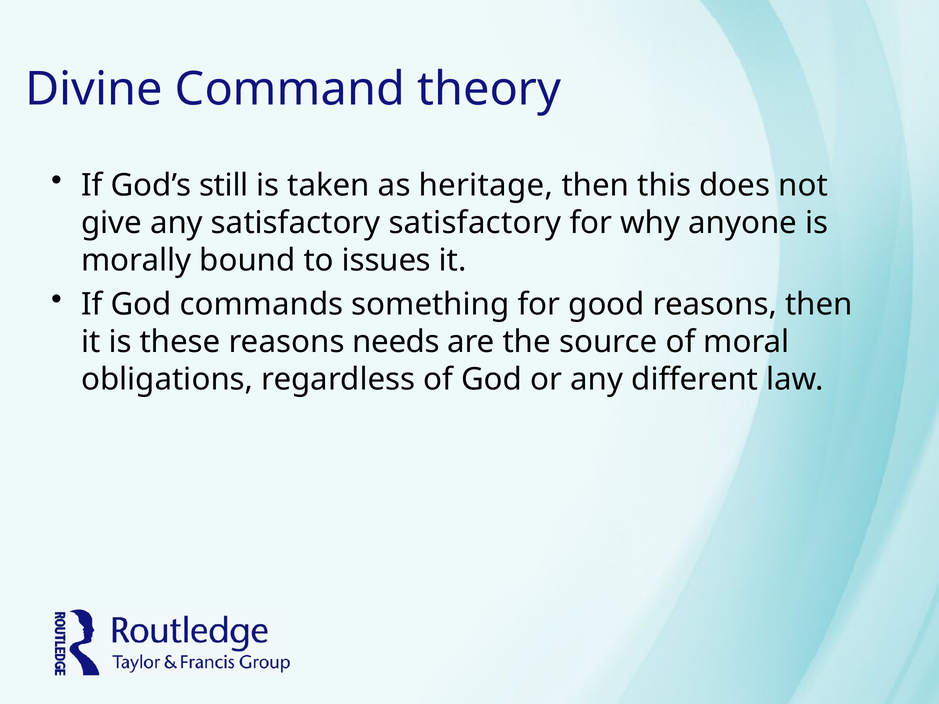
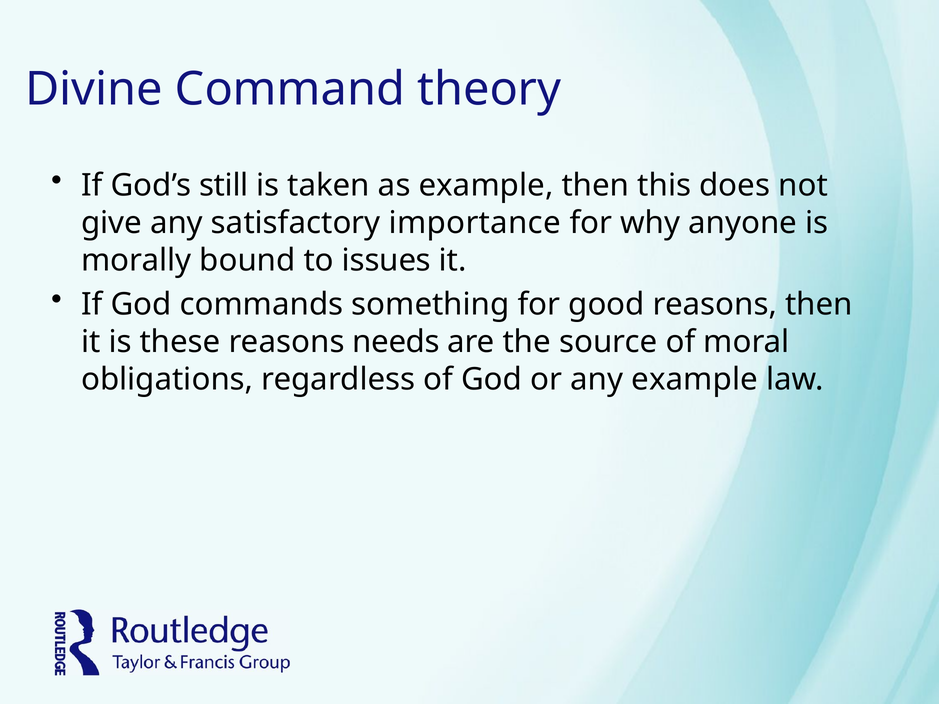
as heritage: heritage -> example (486, 186)
satisfactory satisfactory: satisfactory -> importance (475, 223)
any different: different -> example (695, 380)
